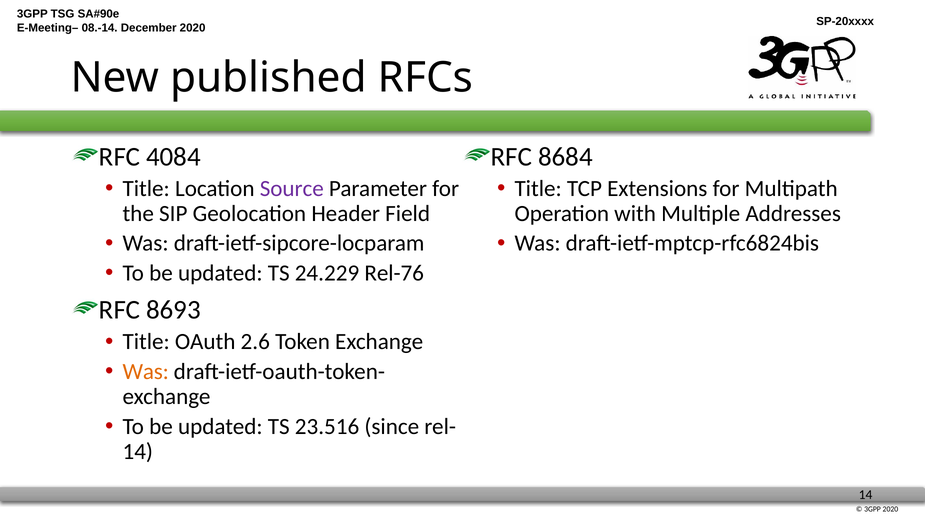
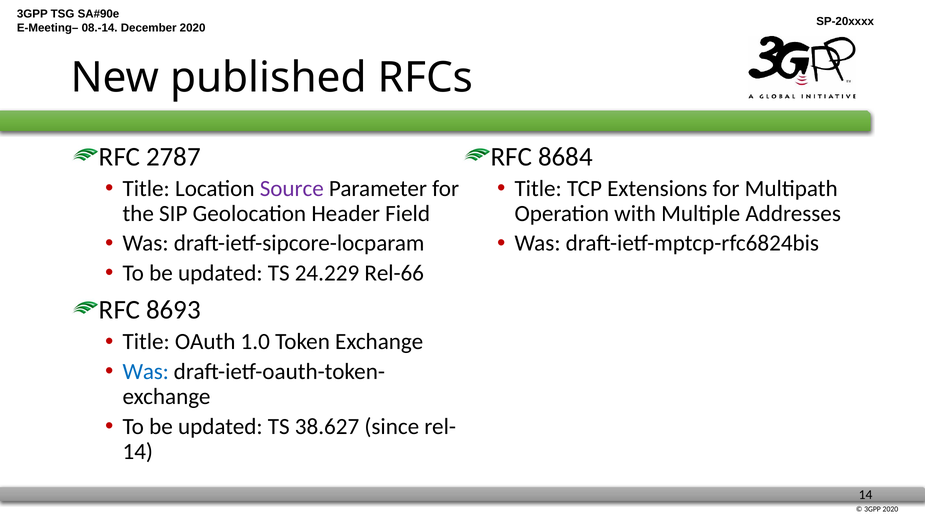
4084: 4084 -> 2787 (173, 156)
Rel-76: Rel-76 -> Rel-66 (394, 273)
2.6: 2.6 -> 1.0 (255, 341)
Was colour: orange -> blue (146, 371)
23.516: 23.516 -> 38.627 (327, 426)
